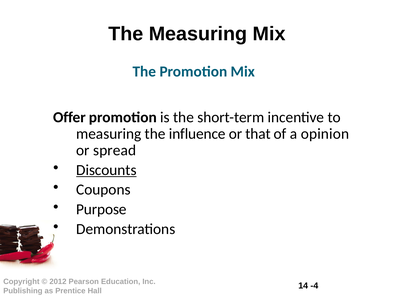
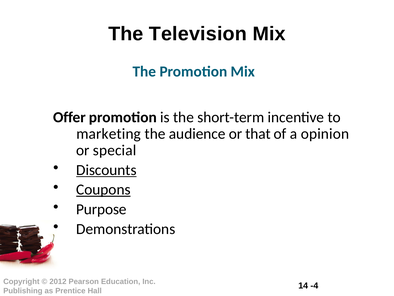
The Measuring: Measuring -> Television (198, 34)
measuring: measuring -> marketing (109, 134)
influence: influence -> audience (197, 134)
spread: spread -> special (115, 150)
Coupons underline: none -> present (103, 189)
